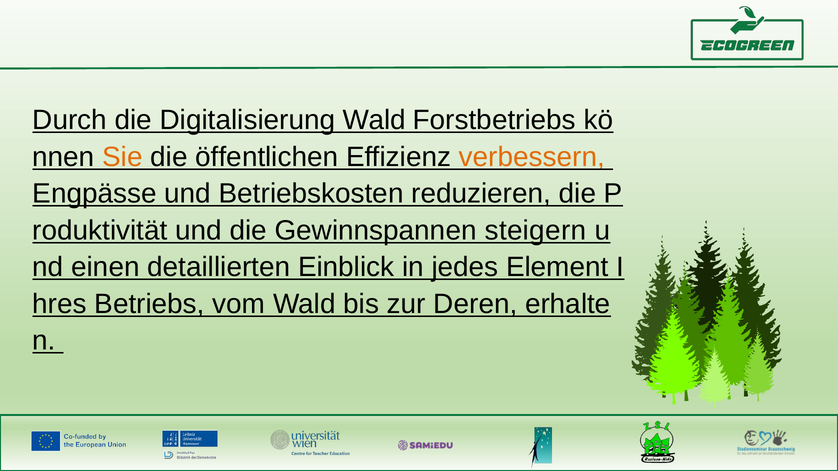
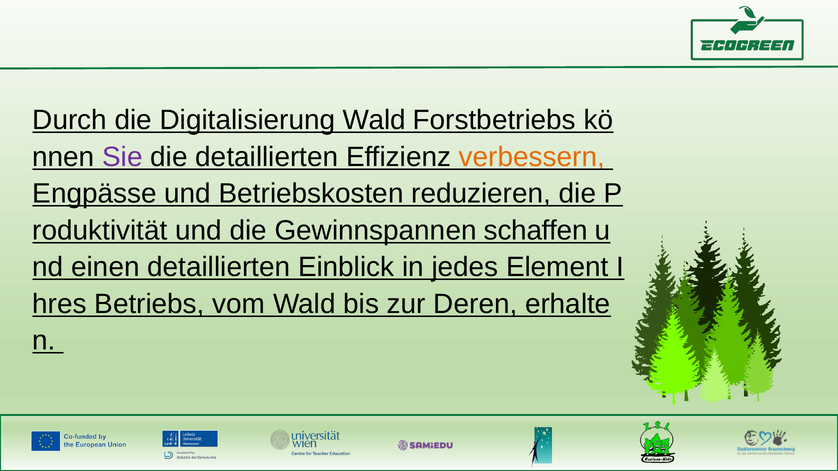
Sie colour: orange -> purple (123, 157)
die öffentlichen: öffentlichen -> detaillierten (267, 157)
steigern: steigern -> schaffen (536, 231)
